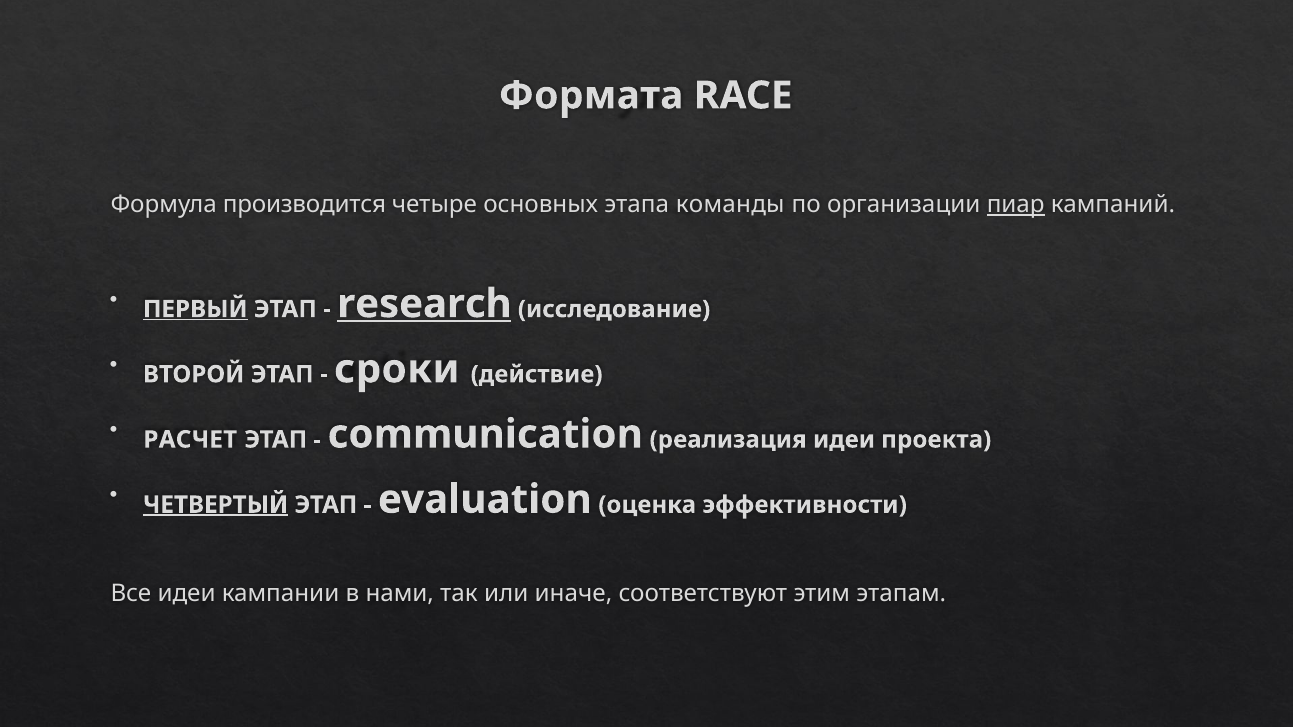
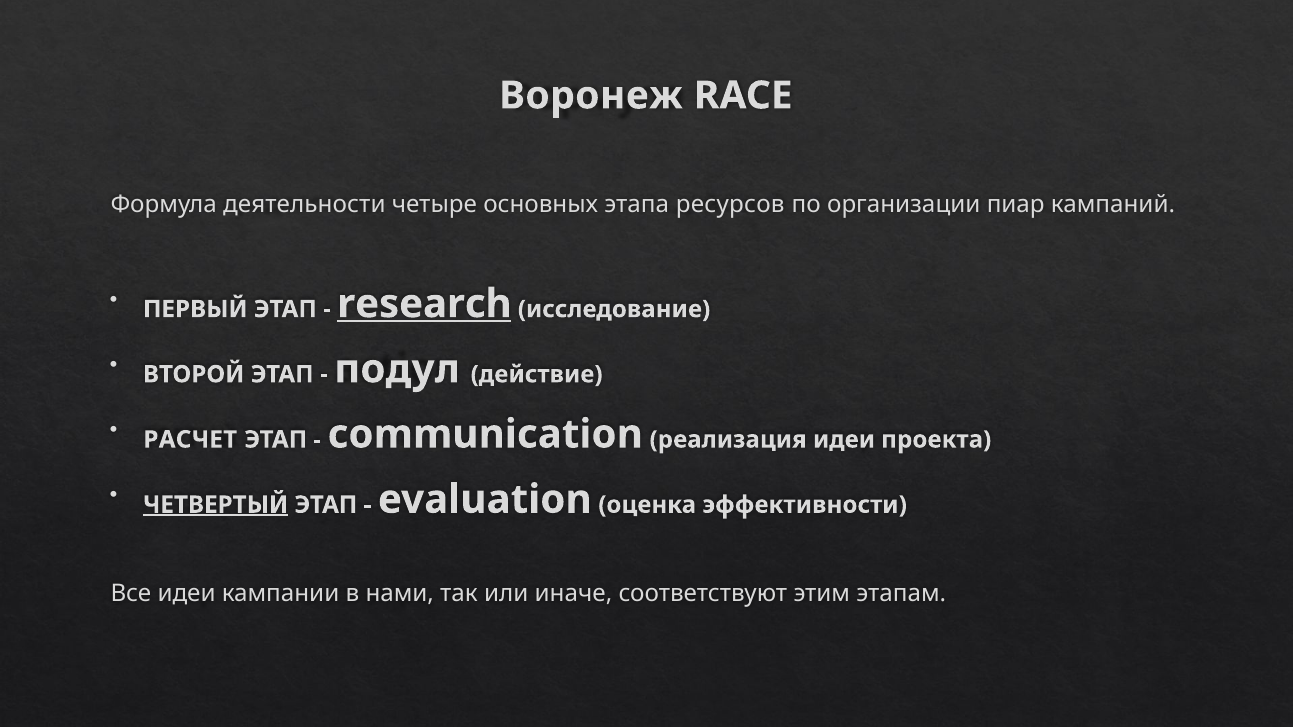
Формата: Формата -> Воронеж (591, 96)
производится: производится -> деятельности (304, 205)
команды: команды -> ресурсов (730, 205)
пиар underline: present -> none (1016, 205)
ПЕРВЫЙ underline: present -> none (195, 309)
сроки: сроки -> подул (397, 369)
